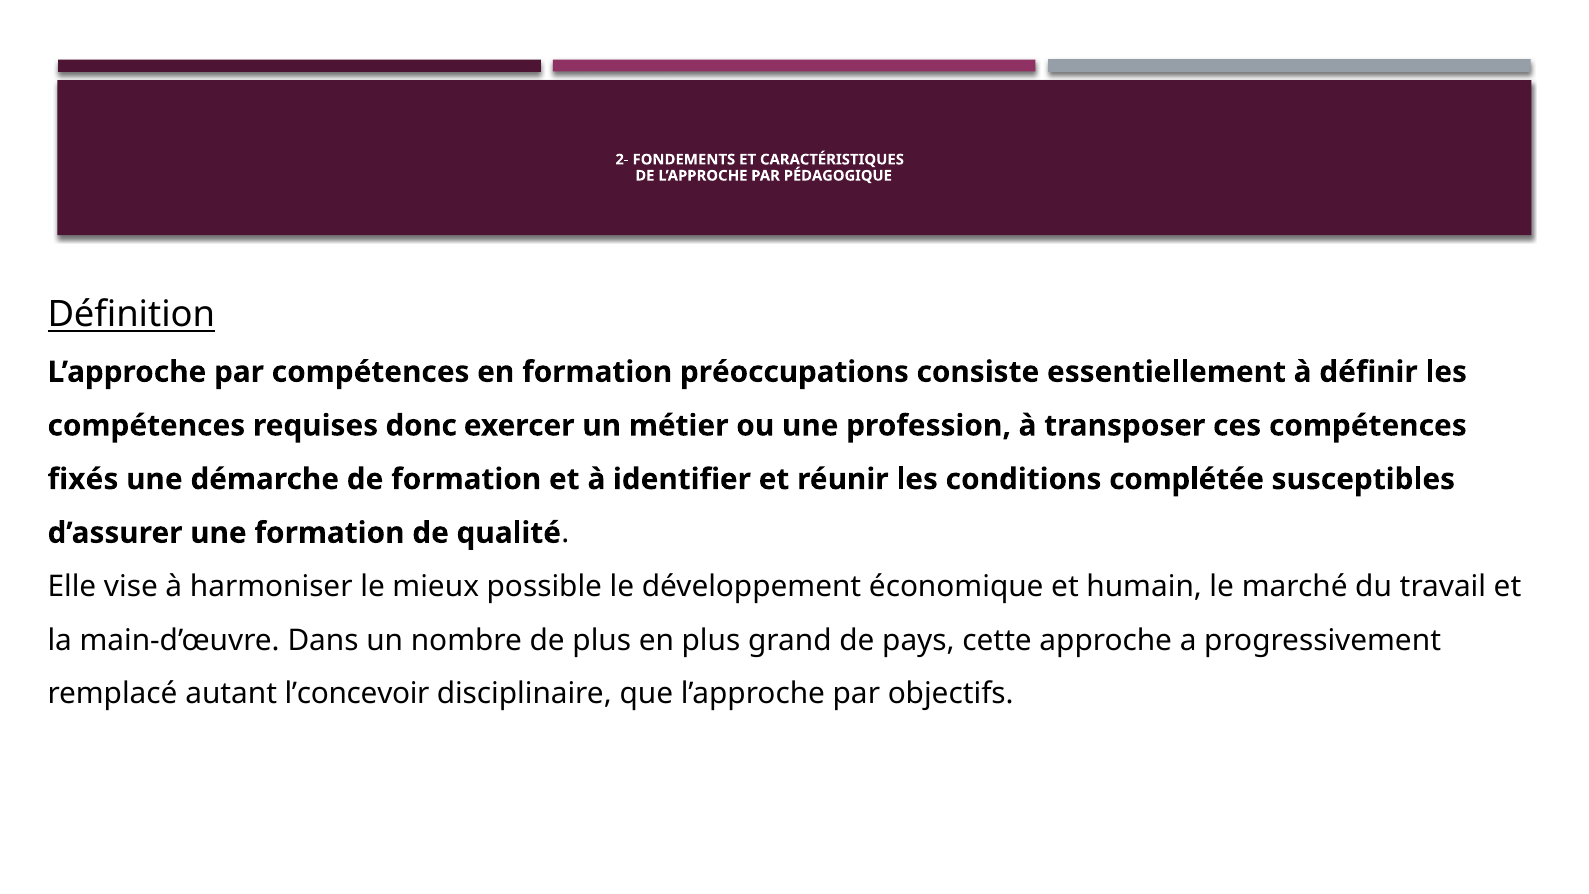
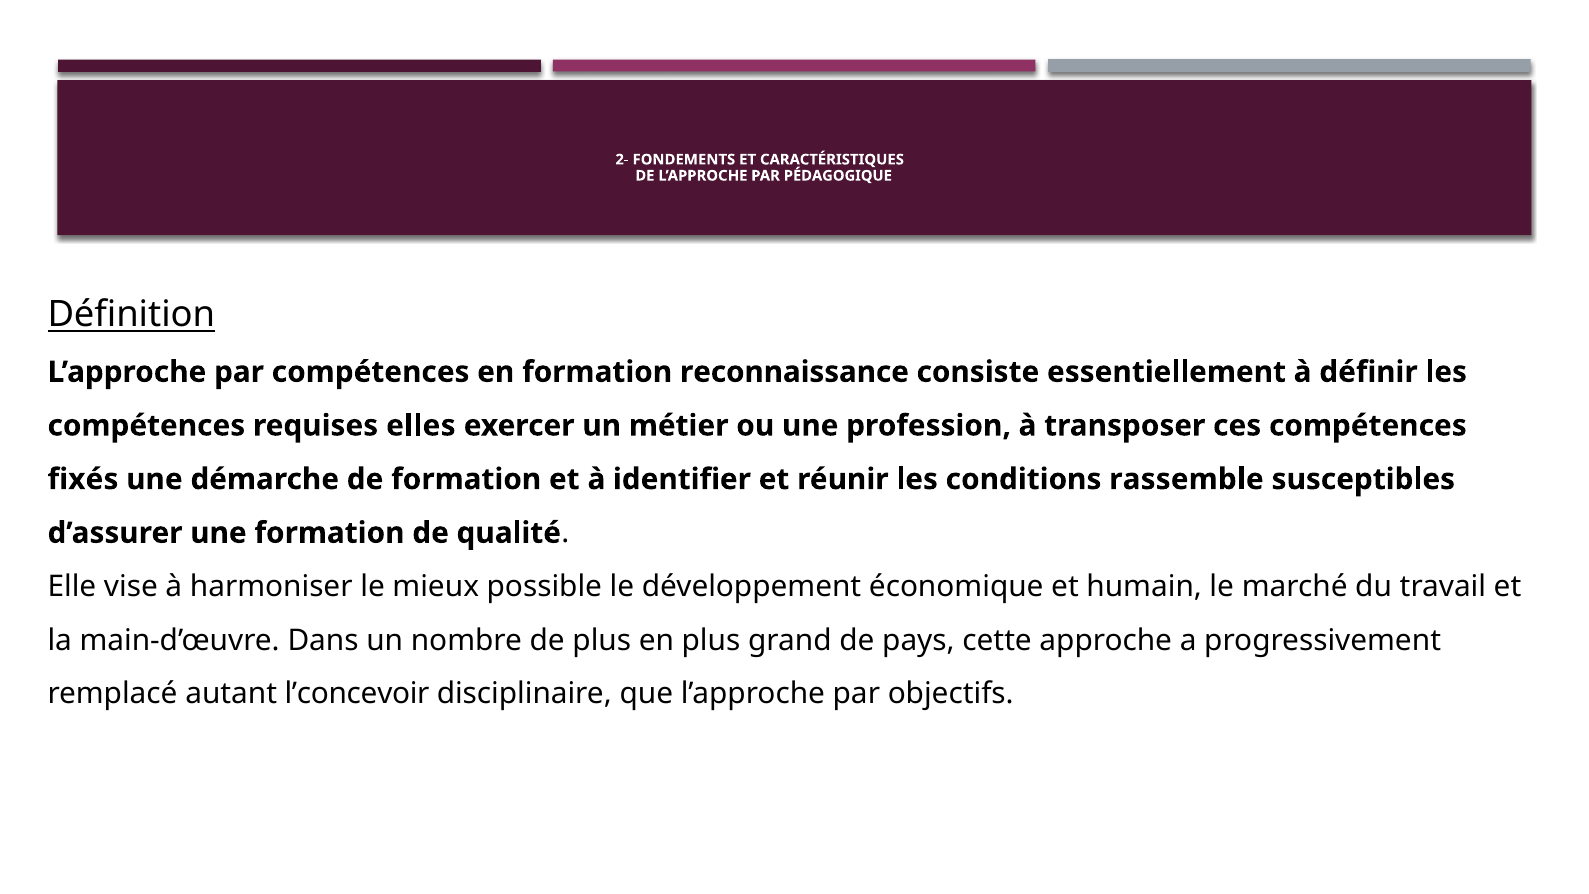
préoccupations: préoccupations -> reconnaissance (794, 372)
donc: donc -> elles (421, 426)
complétée: complétée -> rassemble (1186, 479)
